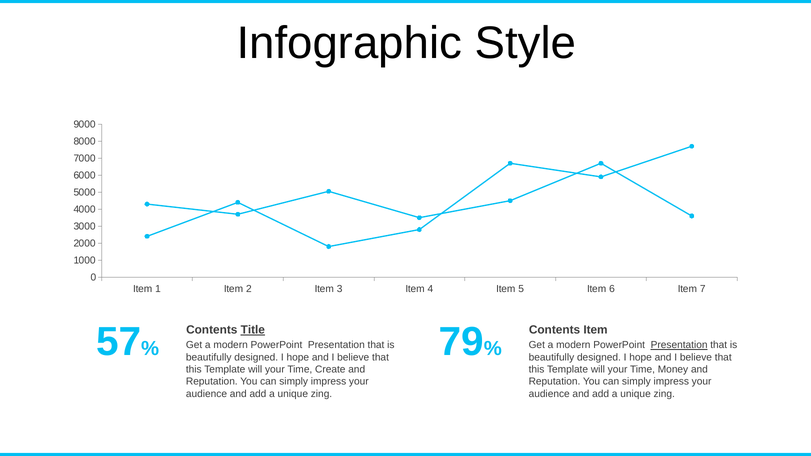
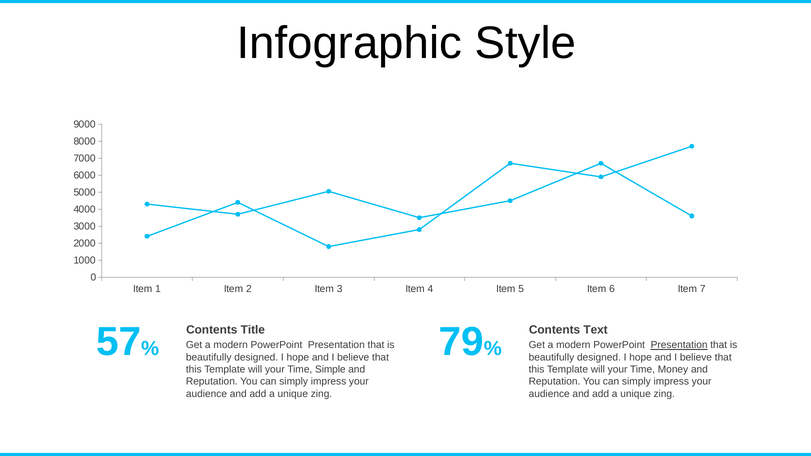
Title underline: present -> none (253, 330)
Contents Item: Item -> Text (596, 330)
Create: Create -> Simple (330, 370)
